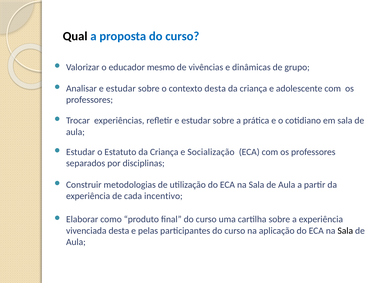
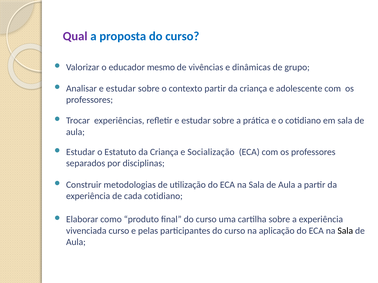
Qual colour: black -> purple (75, 36)
contexto desta: desta -> partir (215, 89)
cada incentivo: incentivo -> cotidiano (163, 196)
vivenciada desta: desta -> curso (119, 231)
